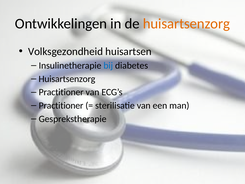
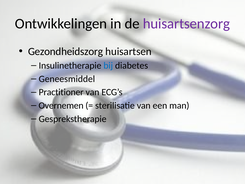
huisartsenzorg colour: orange -> purple (186, 24)
Volksgezondheid: Volksgezondheid -> Gezondheidszorg (66, 51)
Huisartsenzorg: Huisartsenzorg -> Geneesmiddel (67, 79)
Practitioner: Practitioner -> Overnemen (61, 105)
